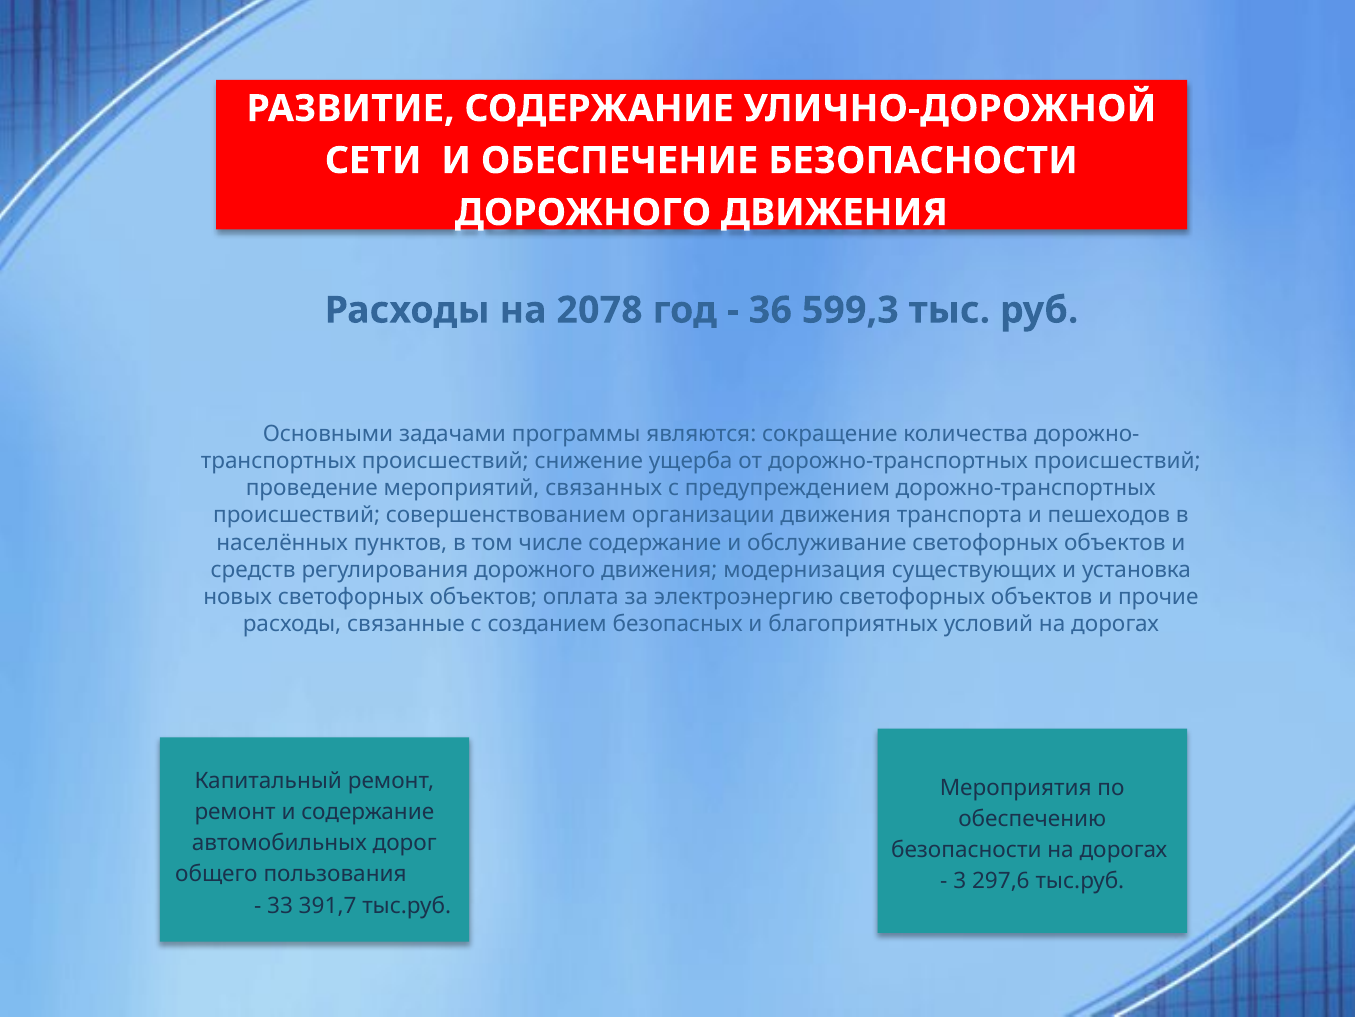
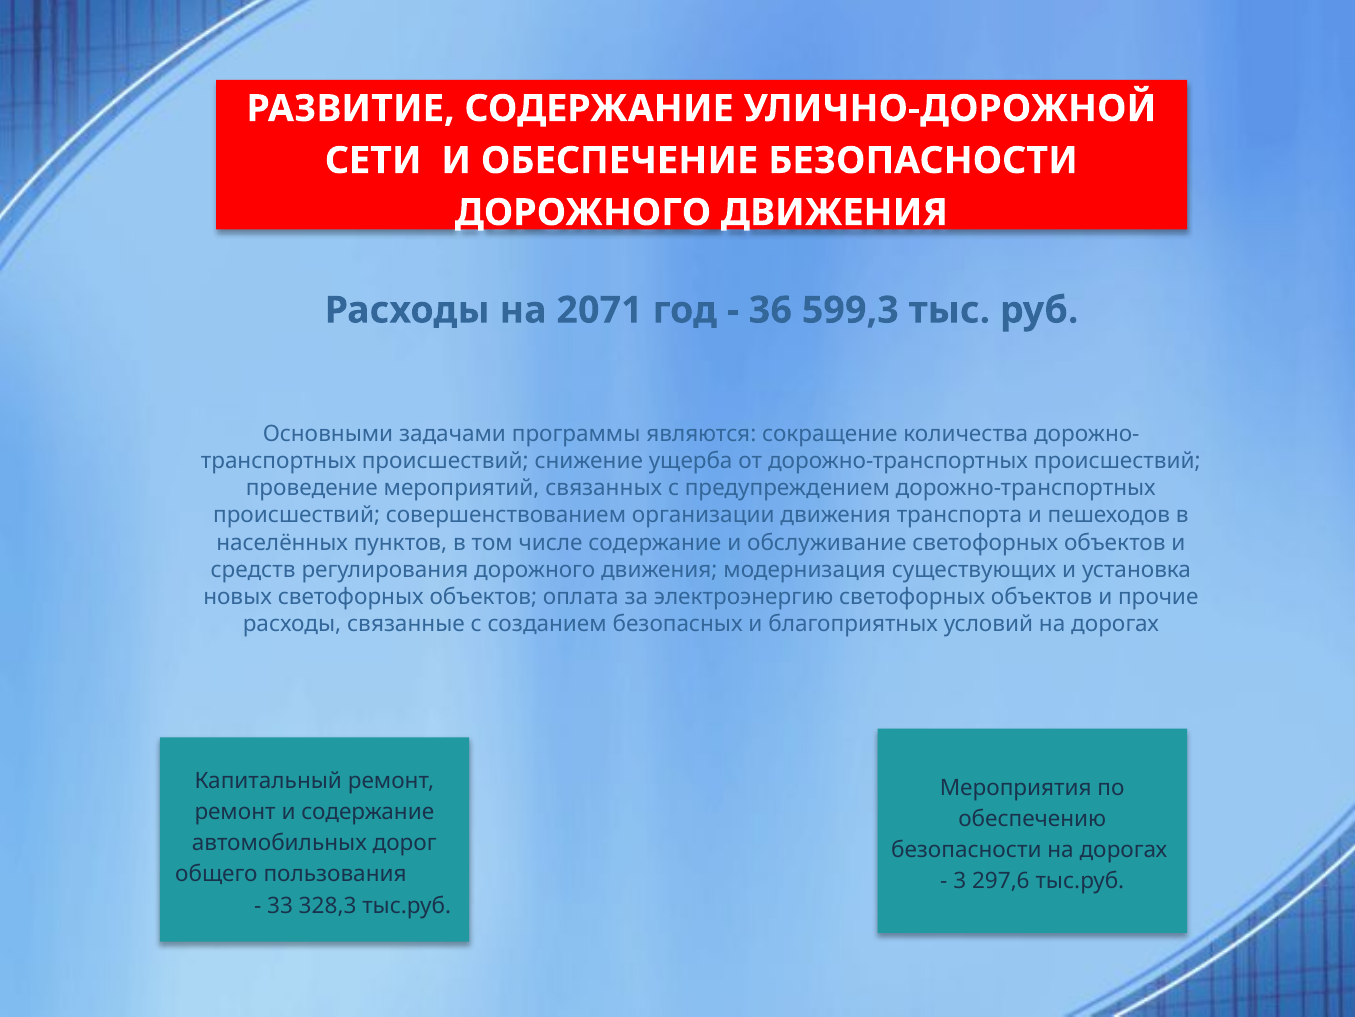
2078: 2078 -> 2071 (600, 310)
391,7: 391,7 -> 328,3 (328, 905)
